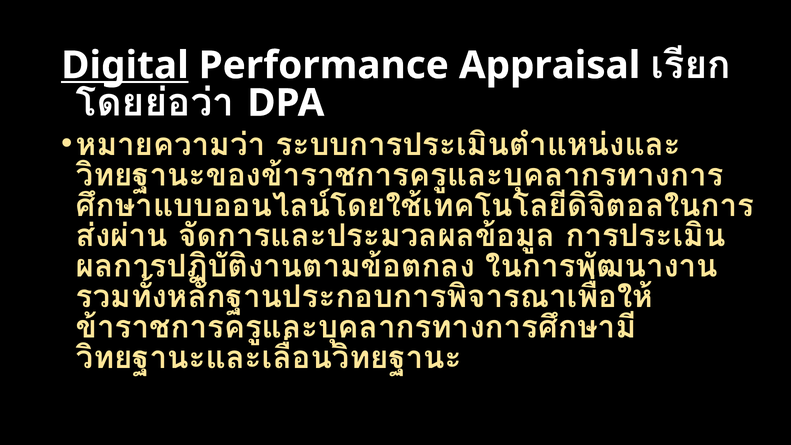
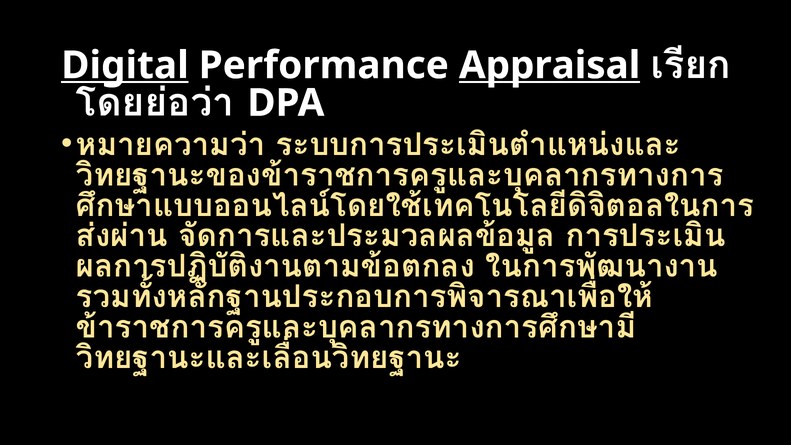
Appraisal underline: none -> present (550, 65)
